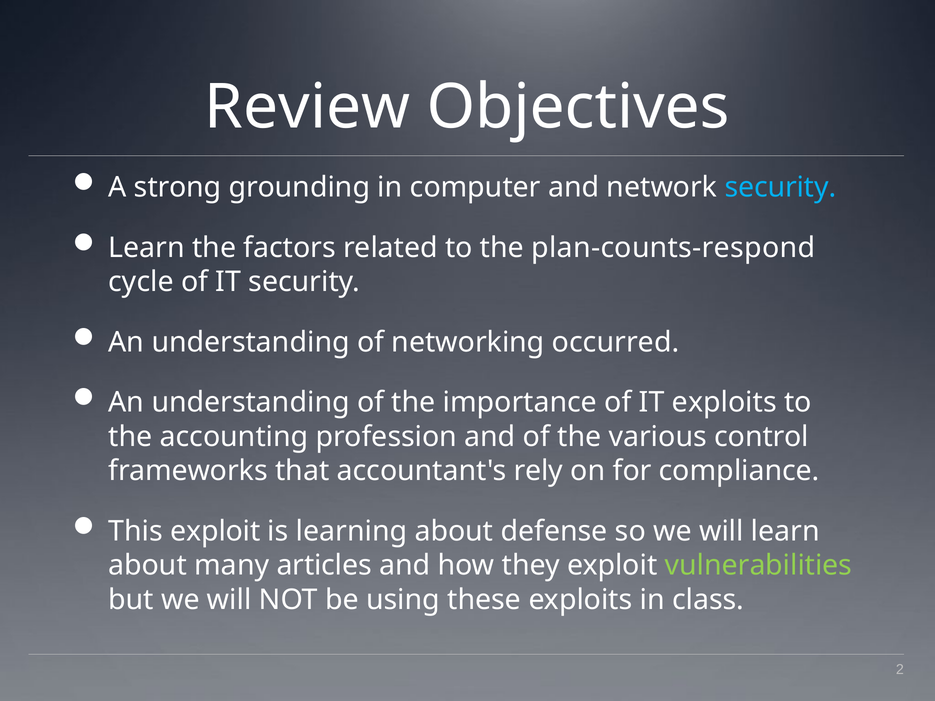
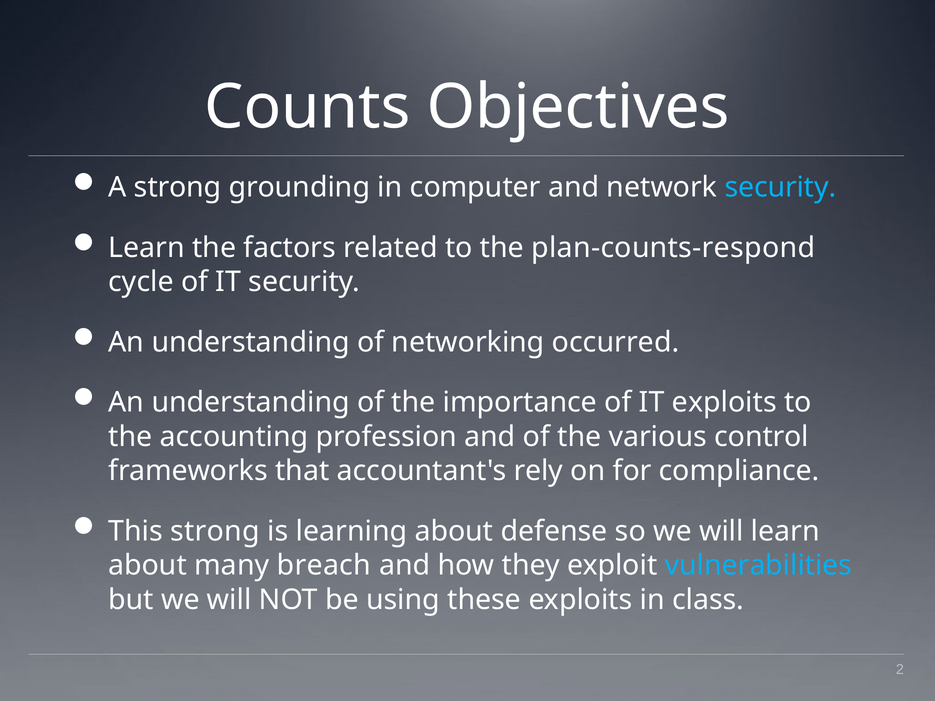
Review: Review -> Counts (307, 107)
This exploit: exploit -> strong (215, 531)
articles: articles -> breach (324, 566)
vulnerabilities colour: light green -> light blue (758, 566)
